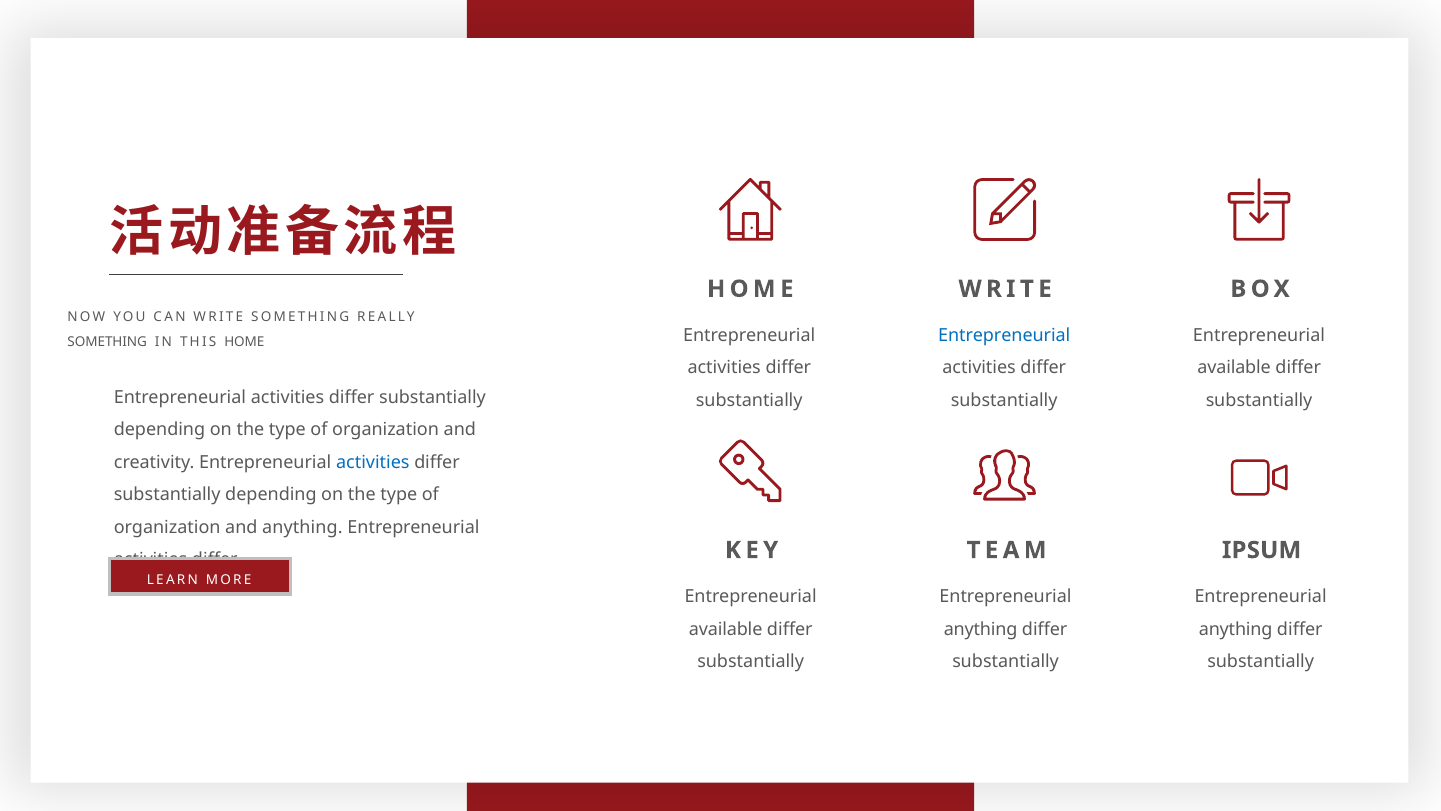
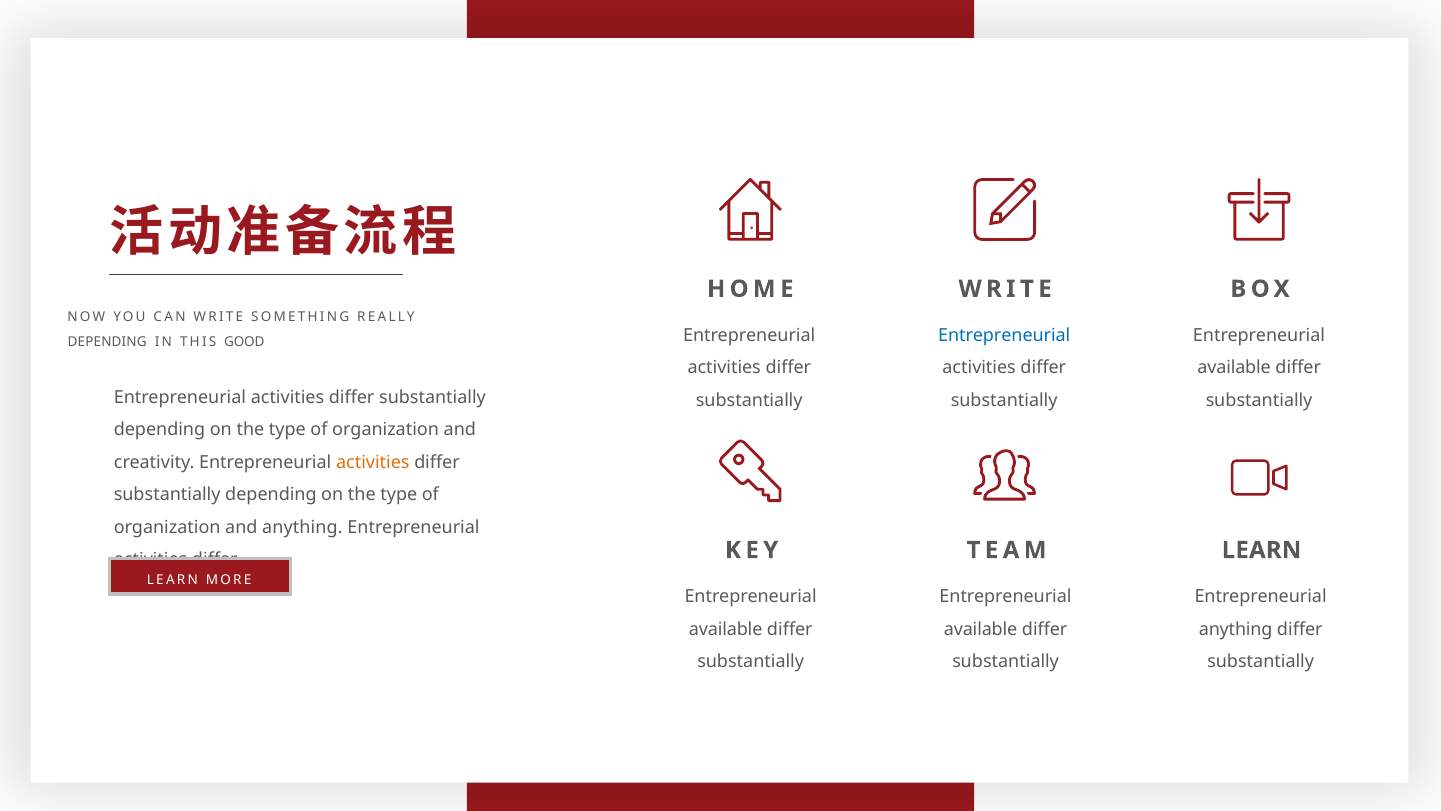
SOMETHING: SOMETHING -> DEPENDING (107, 341)
THIS HOME: HOME -> GOOD (244, 341)
activities colour: blue -> orange (373, 462)
IPSUM: IPSUM -> LEARN (1262, 550)
anything: anything -> available (981, 629)
